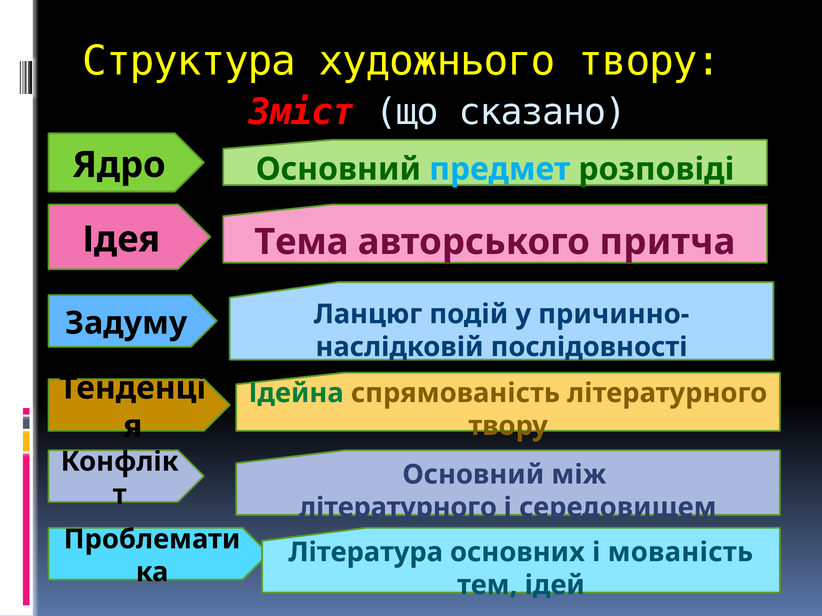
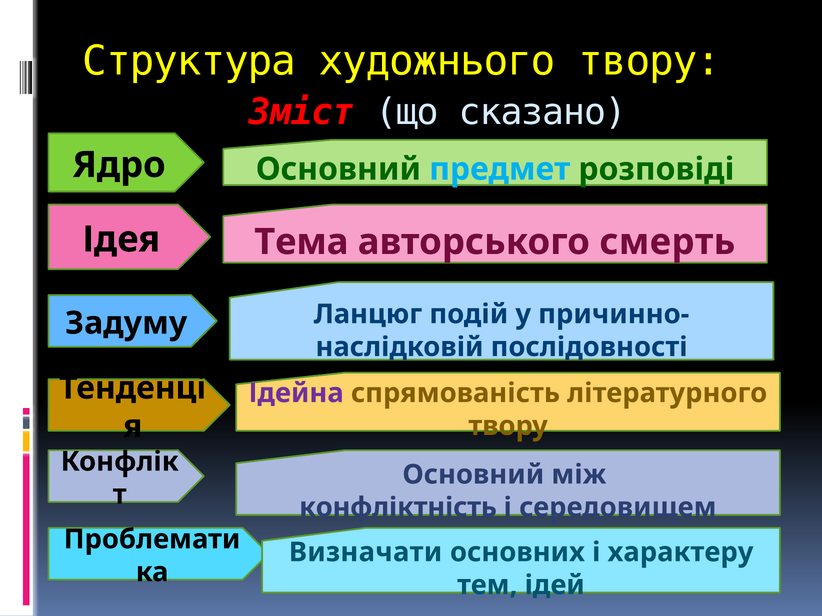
притча: притча -> смерть (667, 242)
Ідейна colour: green -> purple (296, 393)
літературного: літературного -> конфліктність (398, 508)
Література: Література -> Визначати (366, 553)
мованість: мованість -> характеру (680, 553)
